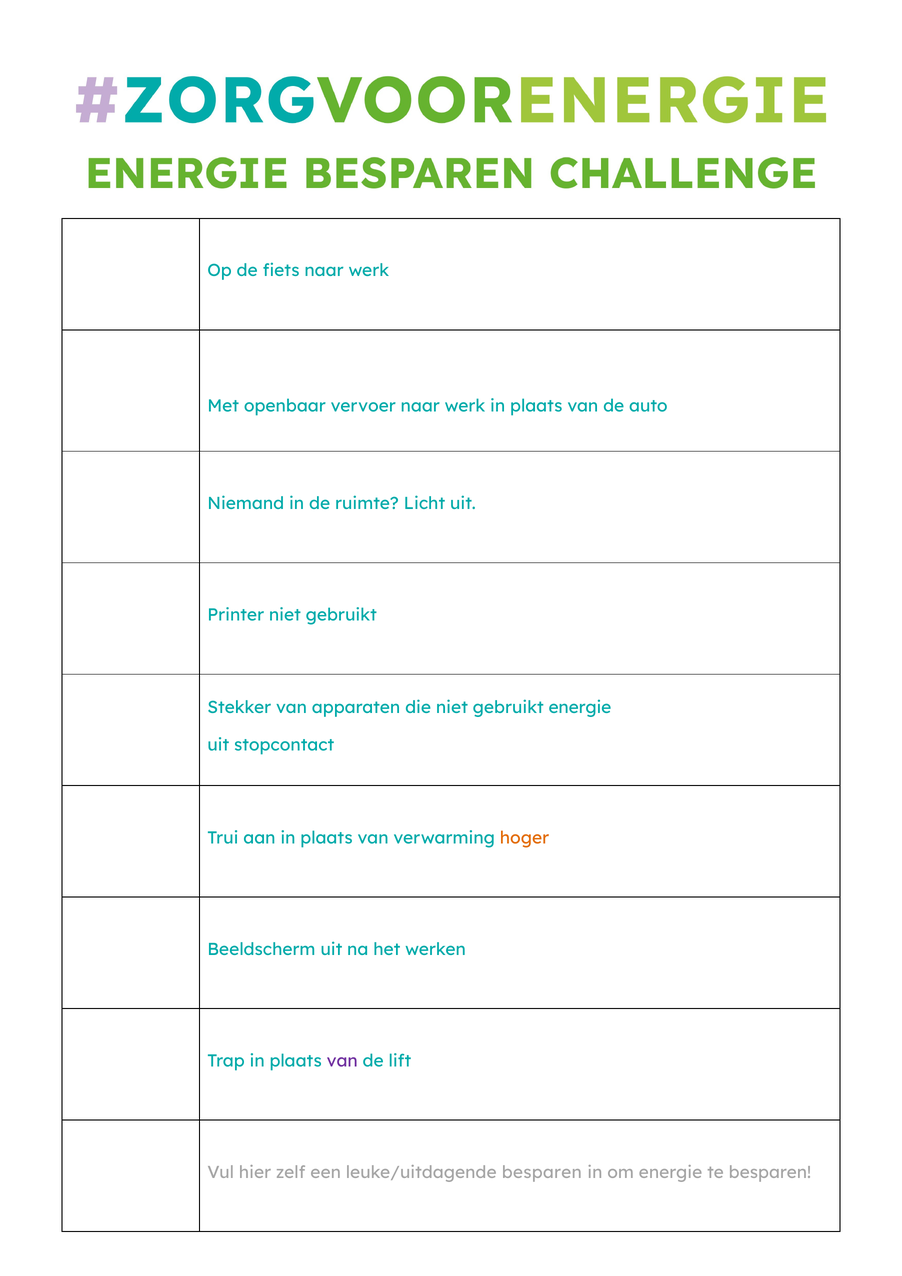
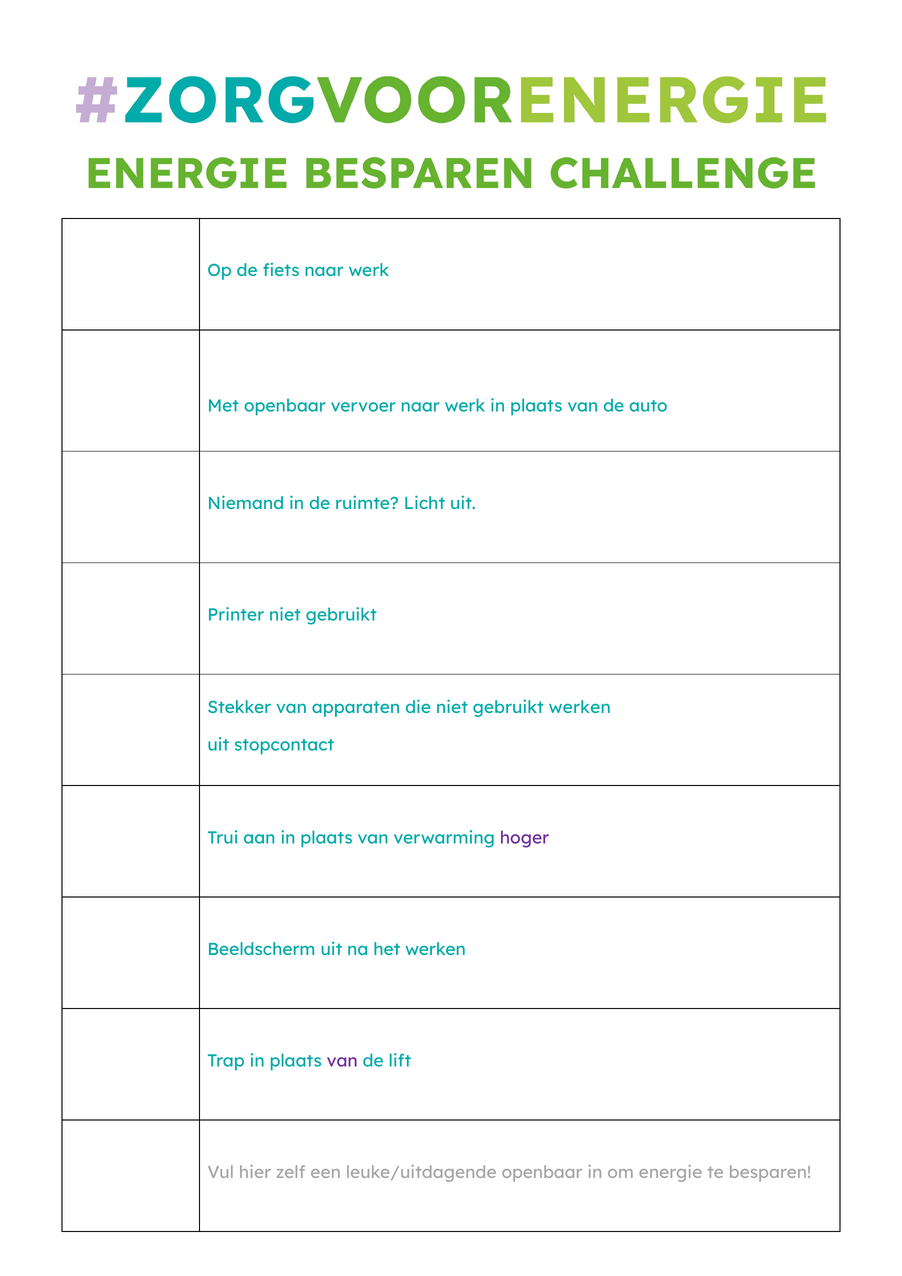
gebruikt energie: energie -> werken (580, 707)
hoger colour: orange -> purple (524, 838)
leuke/uitdagende besparen: besparen -> openbaar (542, 1172)
